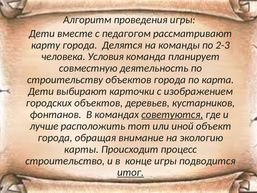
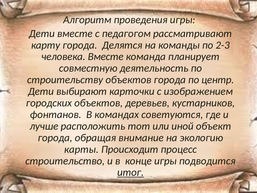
человека Условия: Условия -> Вместе (106, 57)
карта: карта -> центр (218, 80)
советуются underline: present -> none (172, 114)
